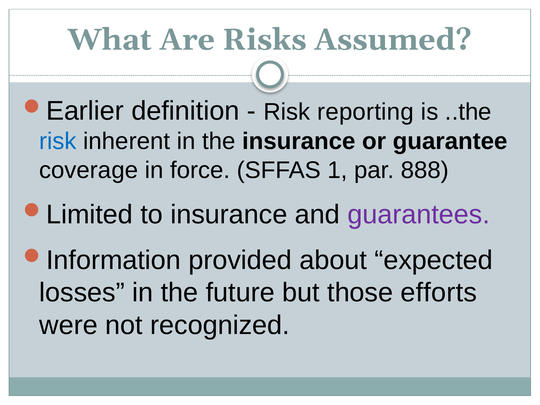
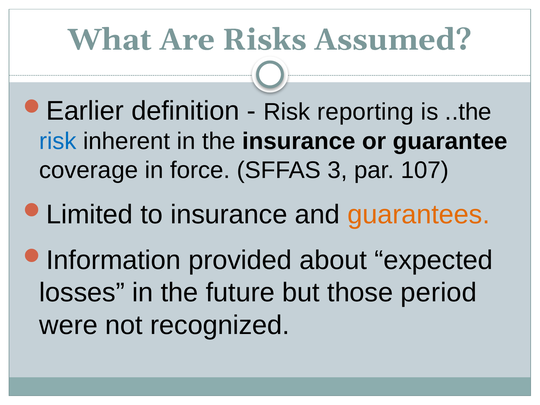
1: 1 -> 3 (337, 170)
888: 888 -> 107 (425, 170)
guarantees colour: purple -> orange (419, 214)
efforts: efforts -> period (439, 293)
